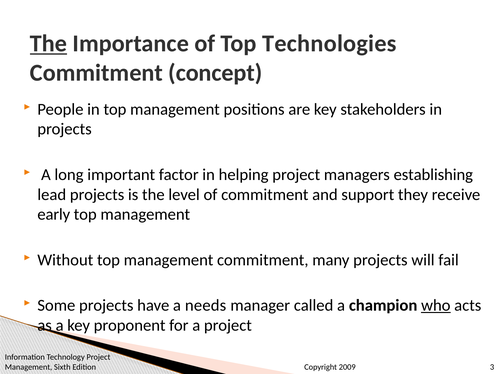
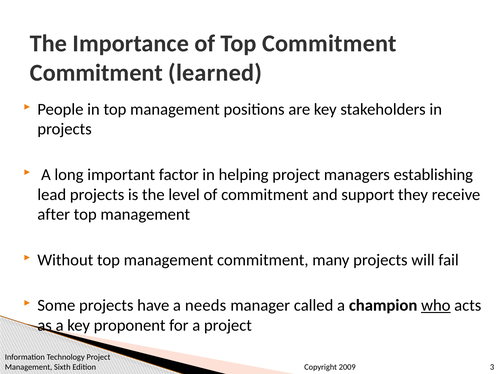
The underline: present -> none (48, 44)
Top Technologies: Technologies -> Commitment (329, 44)
concept: concept -> learned (215, 73)
early: early -> after (54, 215)
